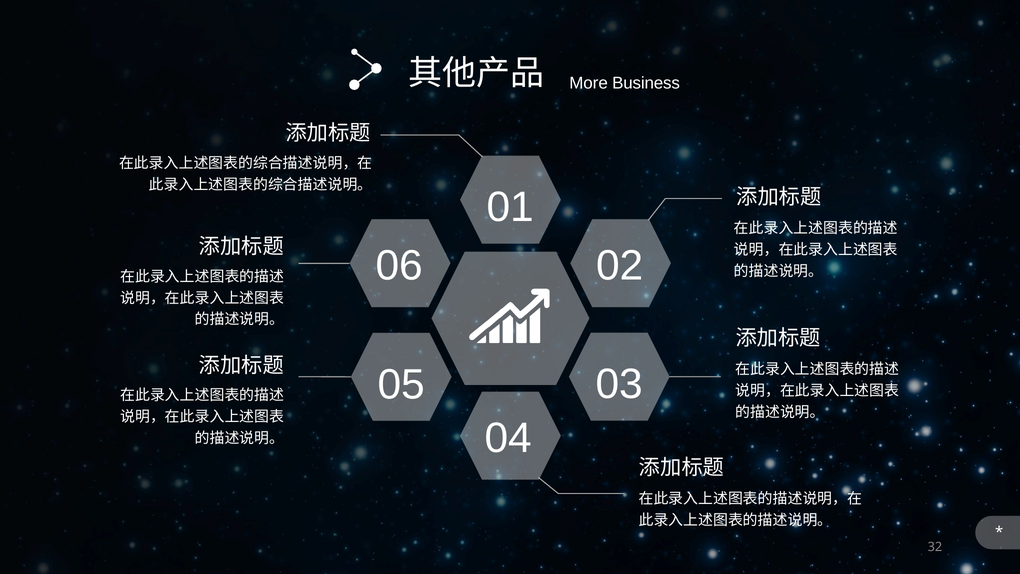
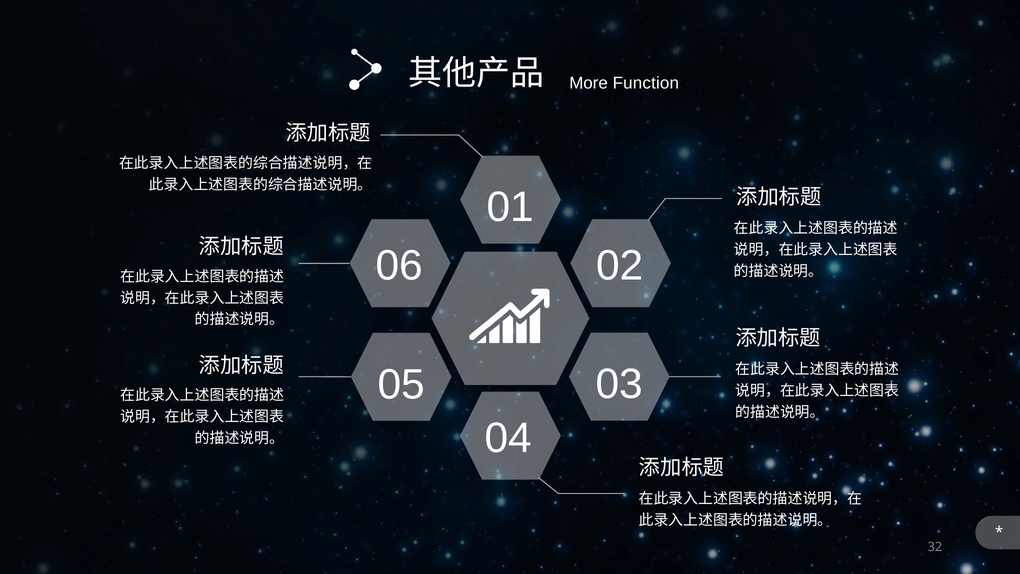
Business: Business -> Function (646, 83)
